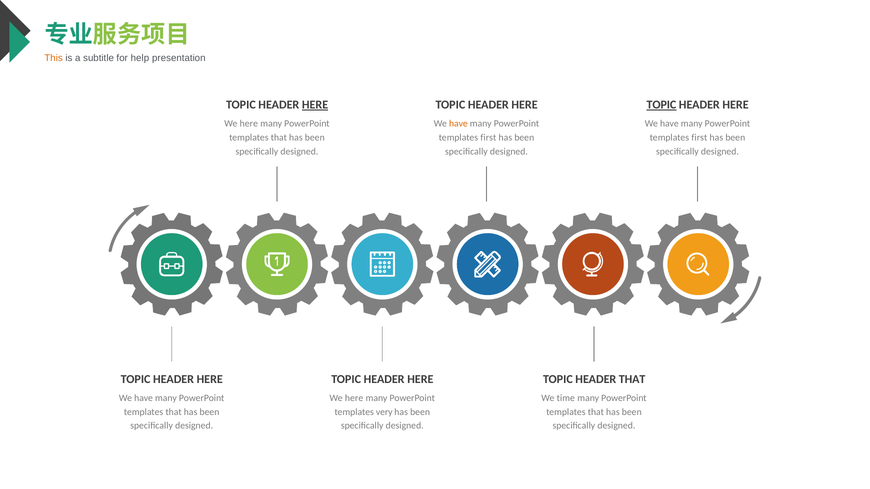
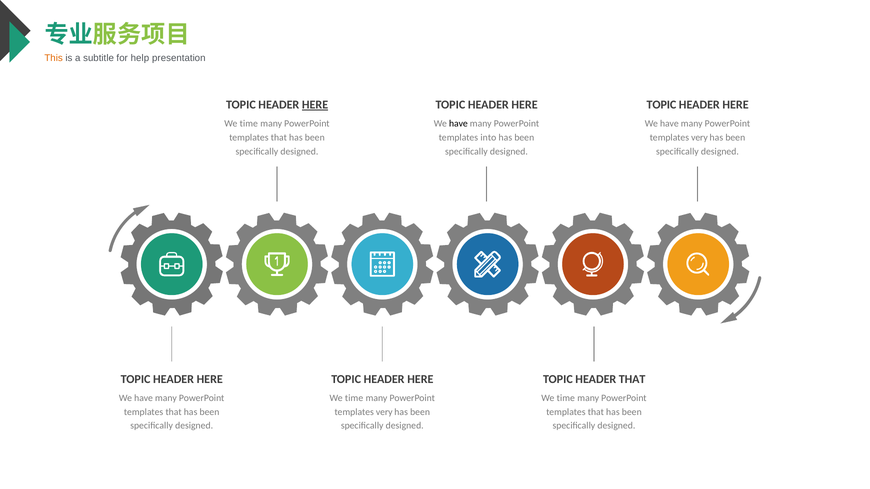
TOPIC underline: present -> none (661, 105)
here: here -> time (249, 124)
have colour: orange -> black (458, 124)
first: first -> into (488, 138)
first: first -> very (699, 138)
here: here -> time (354, 398)
